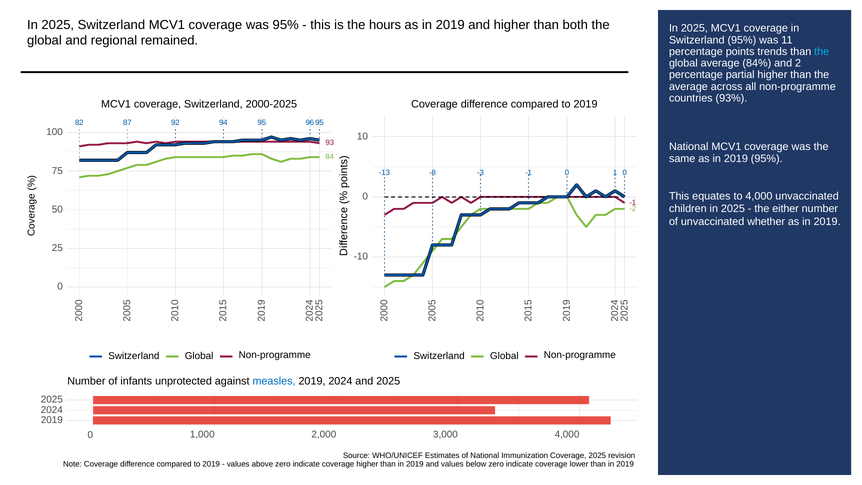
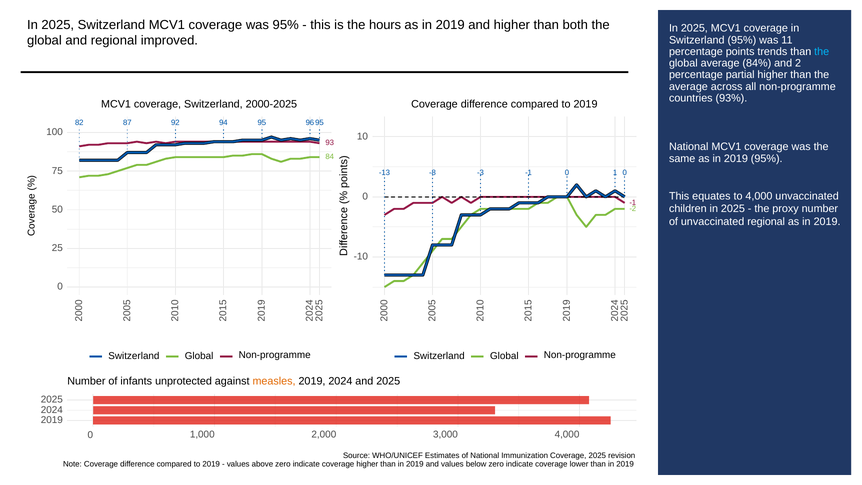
remained: remained -> improved (169, 40)
either: either -> proxy (785, 209)
unvaccinated whether: whether -> regional (766, 222)
measles colour: blue -> orange (274, 381)
